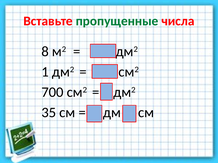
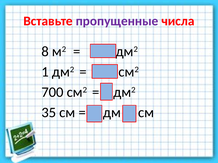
пропущенные colour: green -> purple (117, 21)
